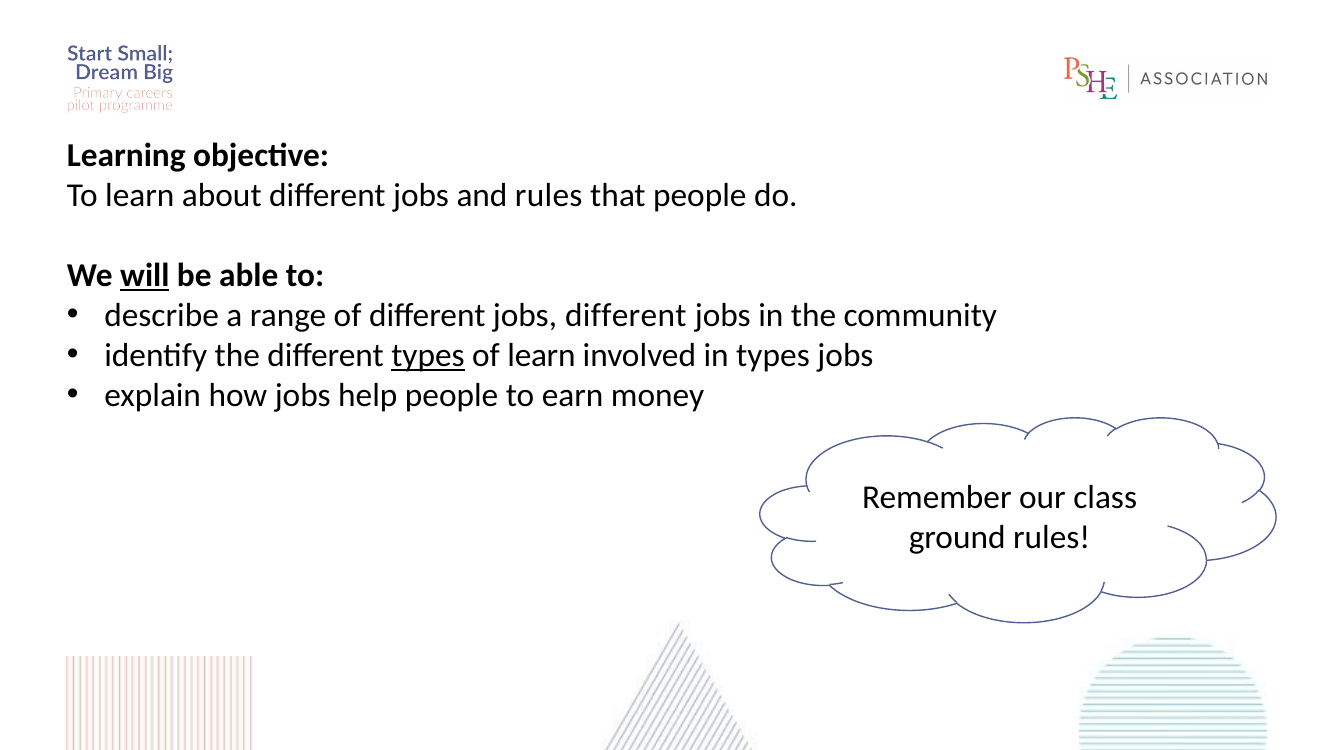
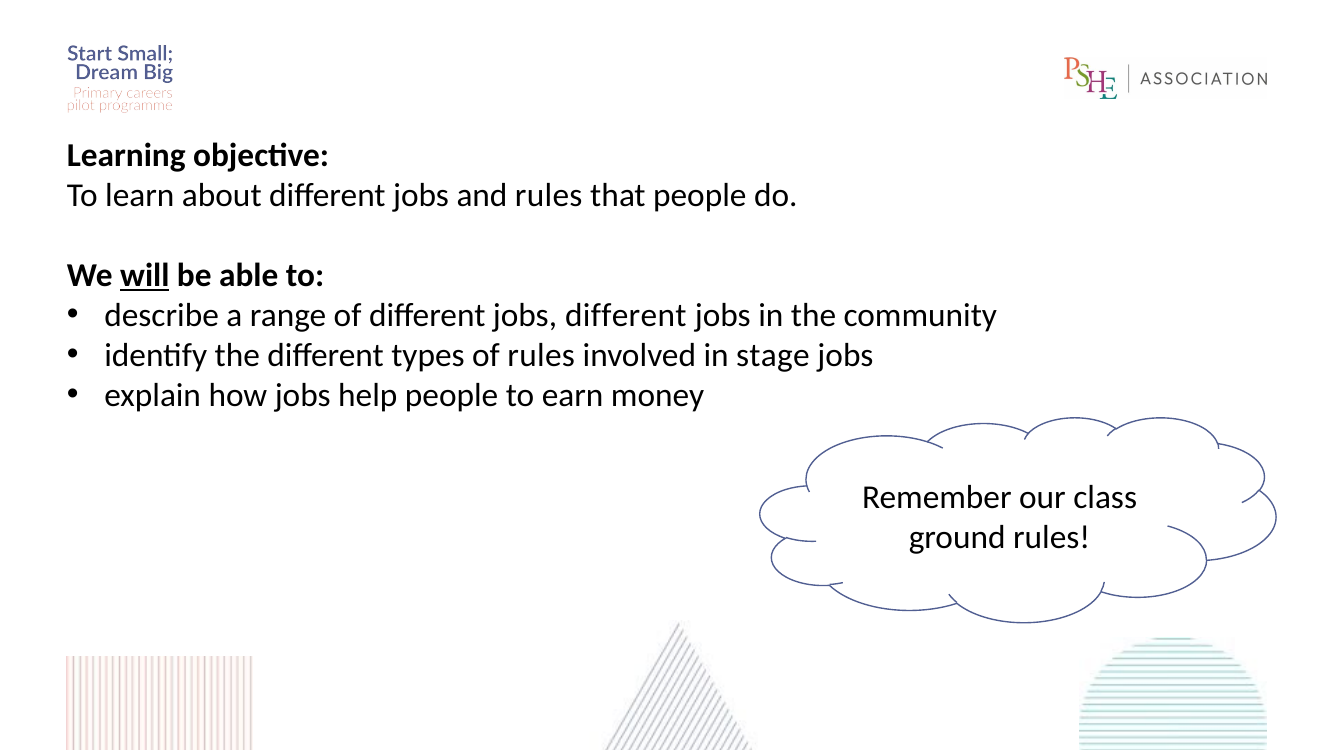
types underline: present -> none (428, 355)
of learn: learn -> rules (541, 355)
in types: types -> stage (773, 355)
